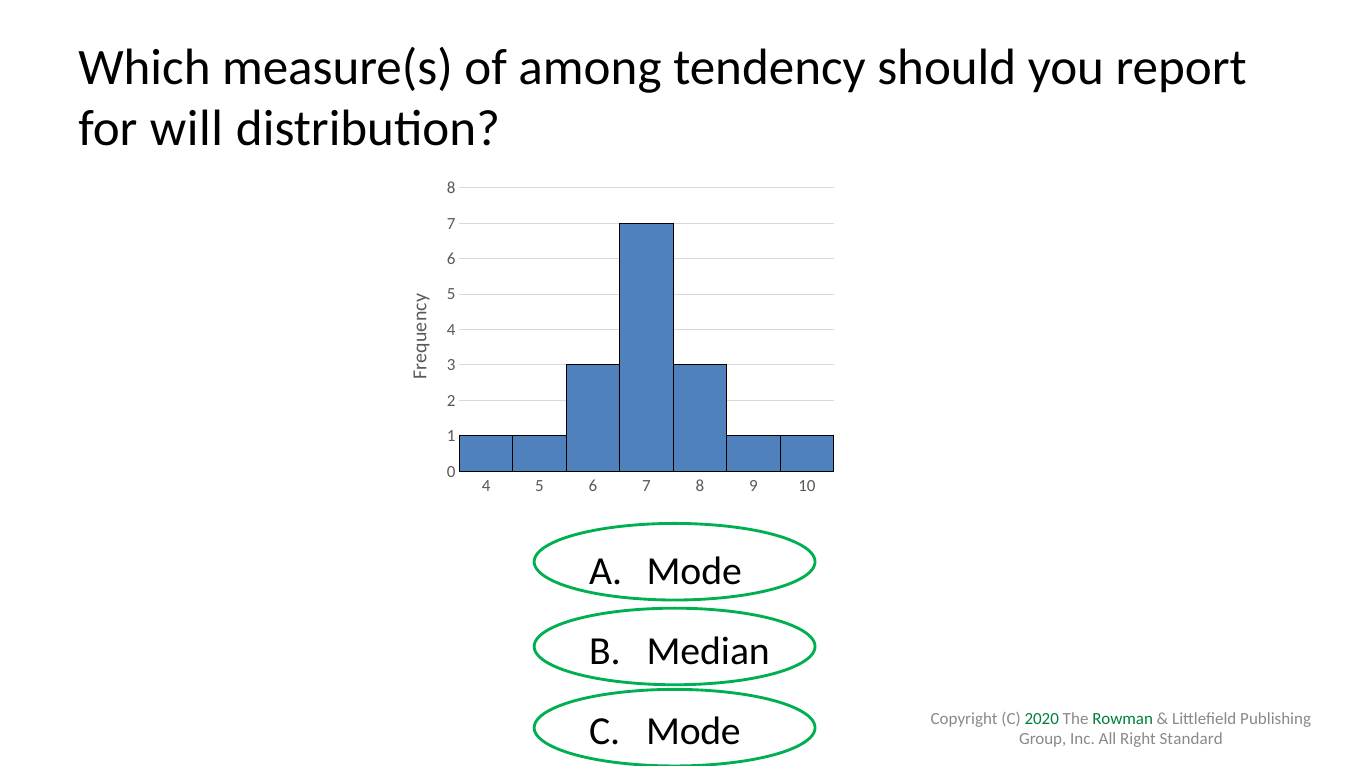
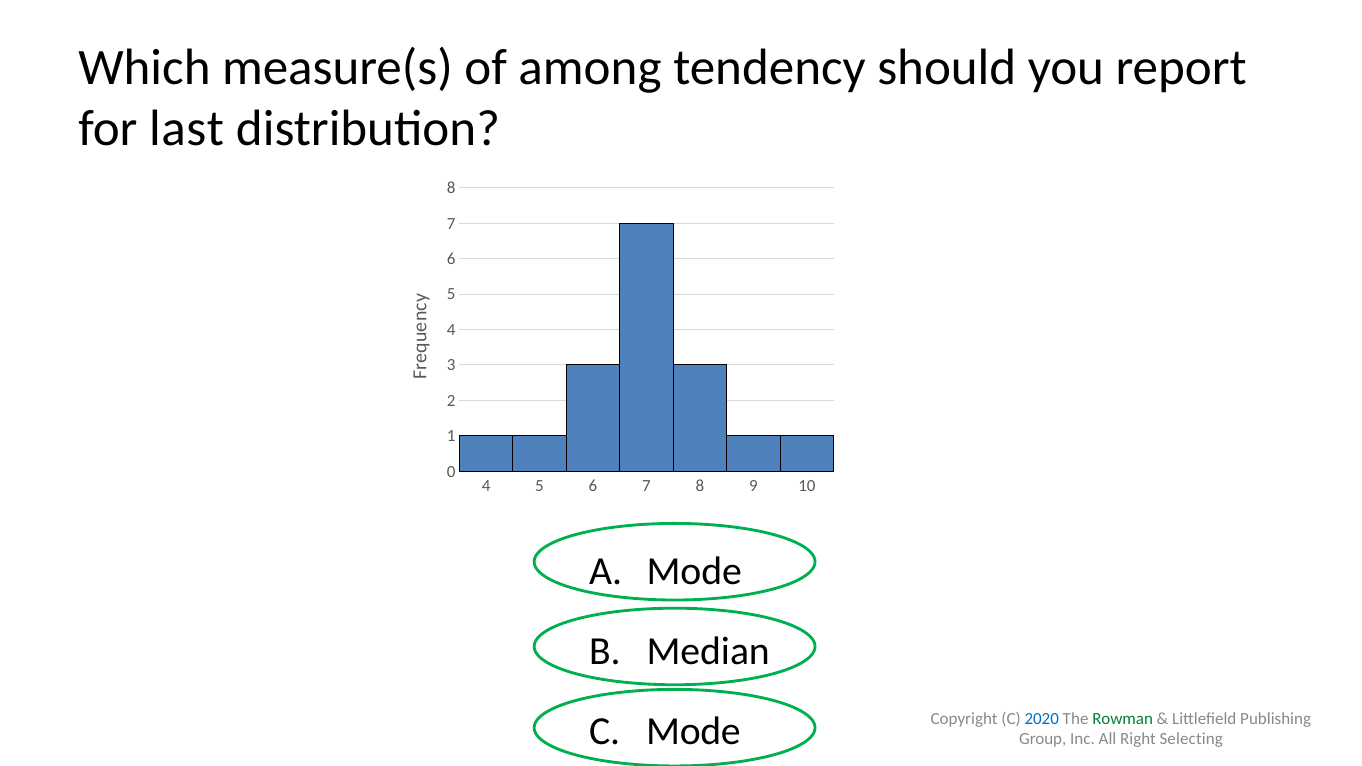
will: will -> last (186, 129)
2020 colour: green -> blue (1042, 719)
Standard: Standard -> Selecting (1191, 739)
